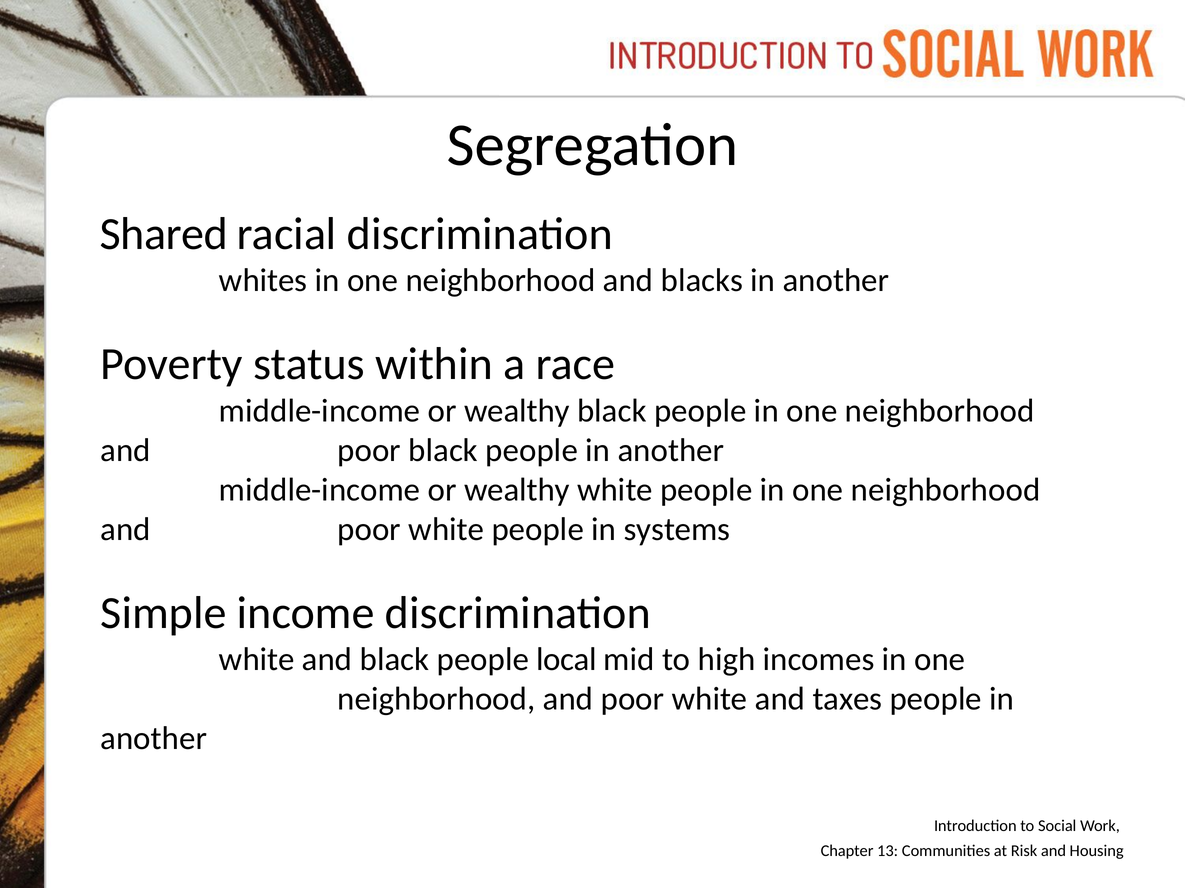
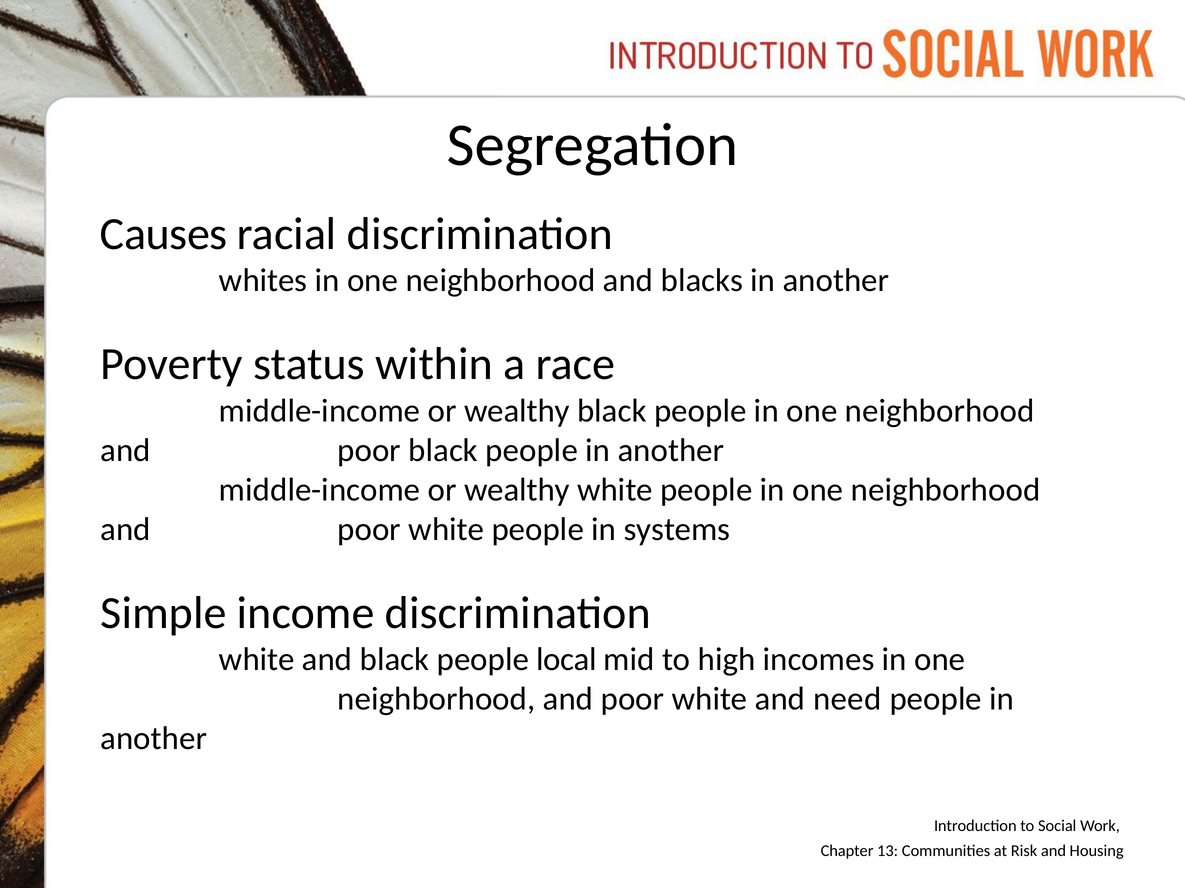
Shared: Shared -> Causes (164, 234)
taxes: taxes -> need (847, 700)
